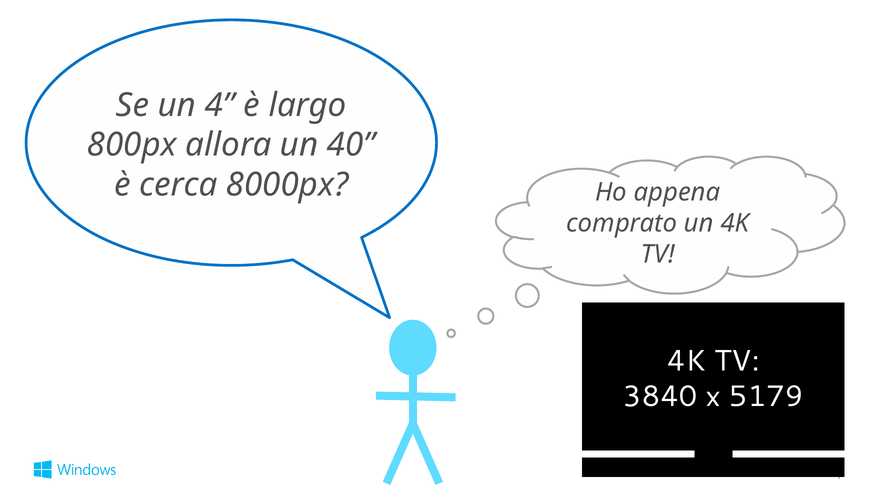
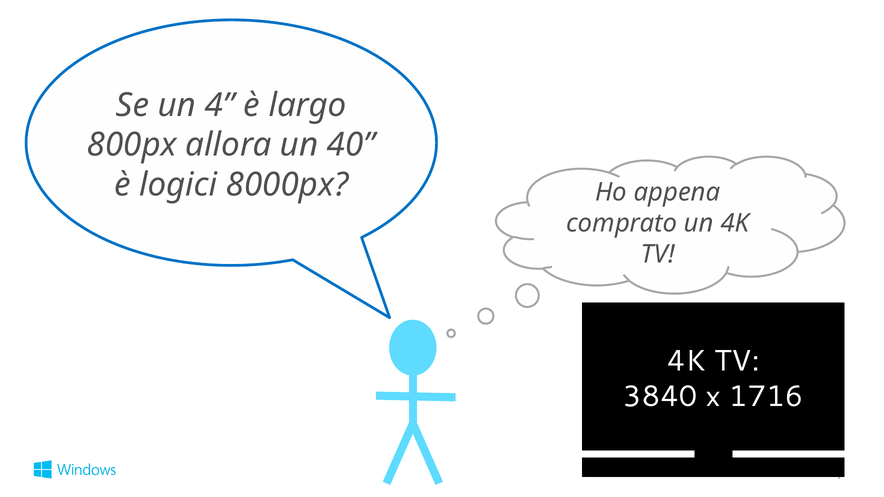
cerca: cerca -> logici (178, 185)
5179: 5179 -> 1716 (766, 396)
